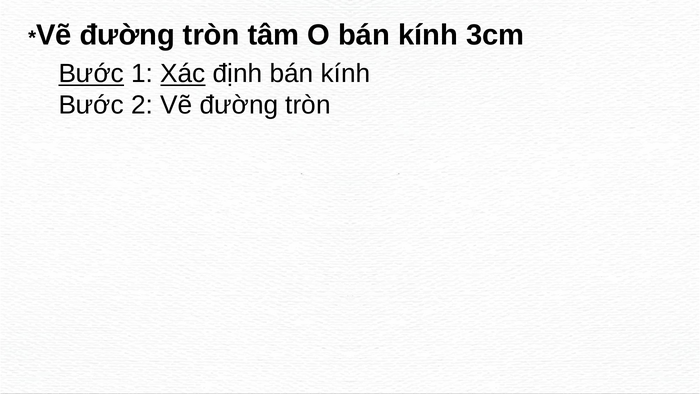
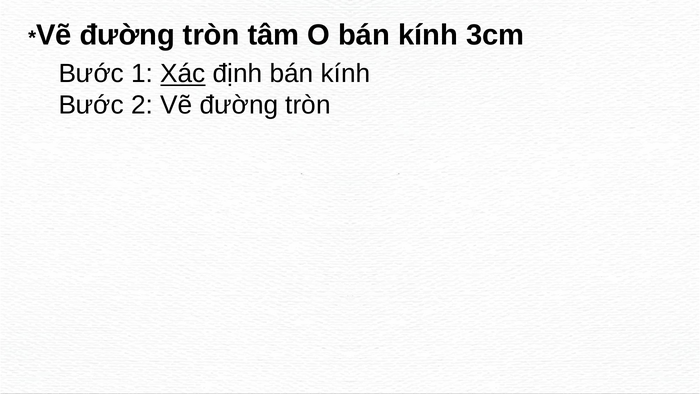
Bước underline: present -> none (91, 74)
